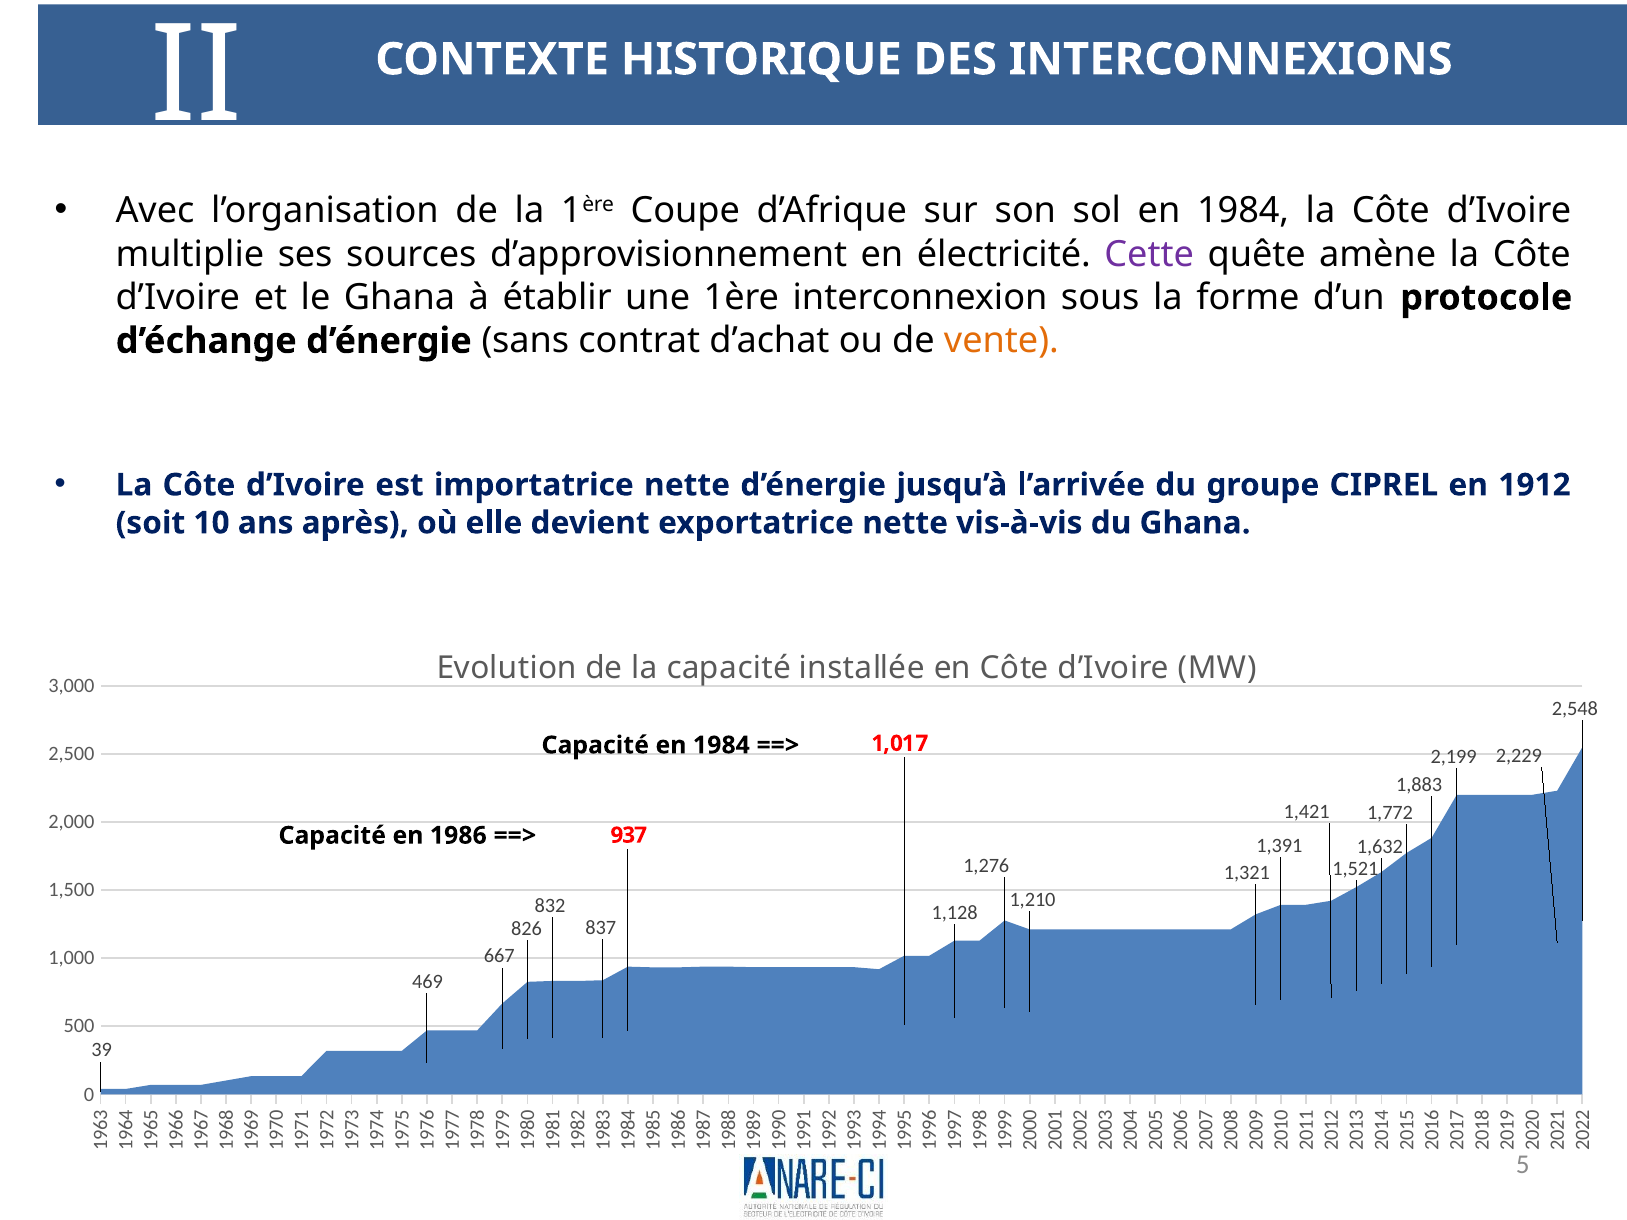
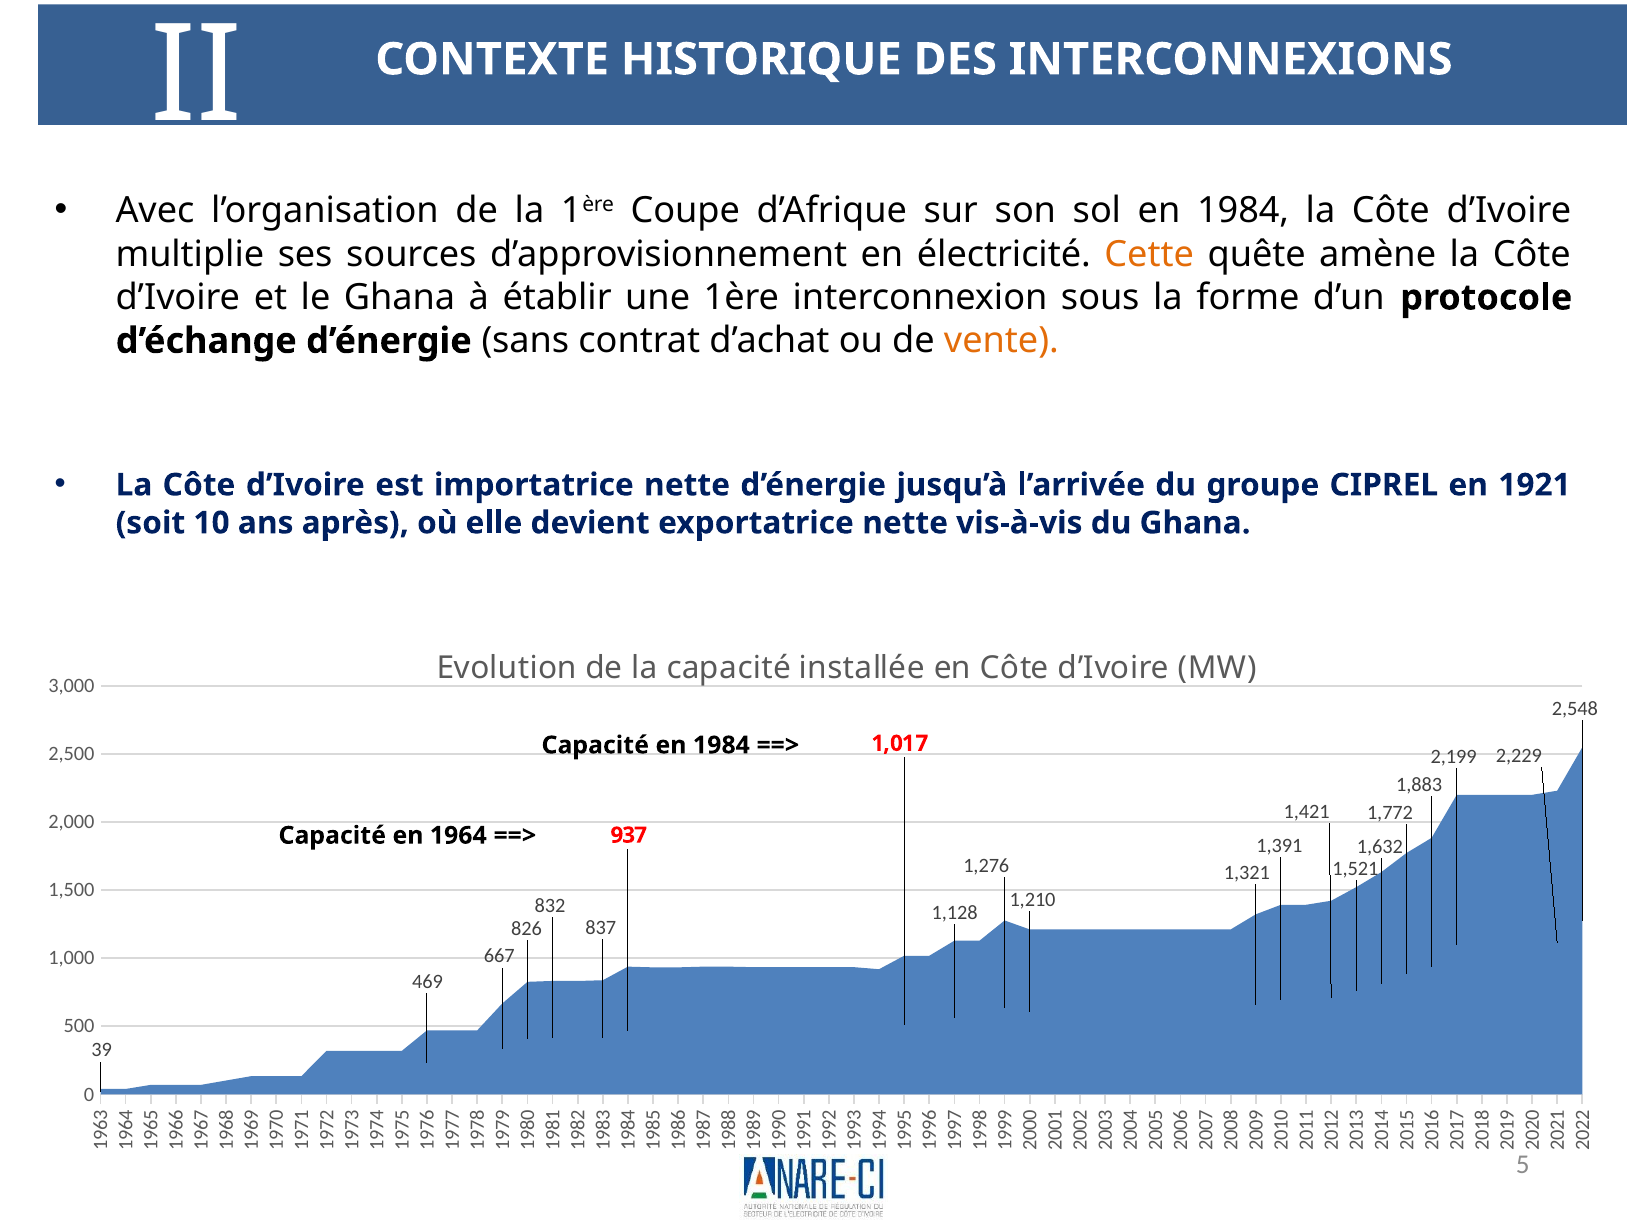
Cette colour: purple -> orange (1149, 254)
1912: 1912 -> 1921 (1534, 485)
1986: 1986 -> 1964 (458, 836)
